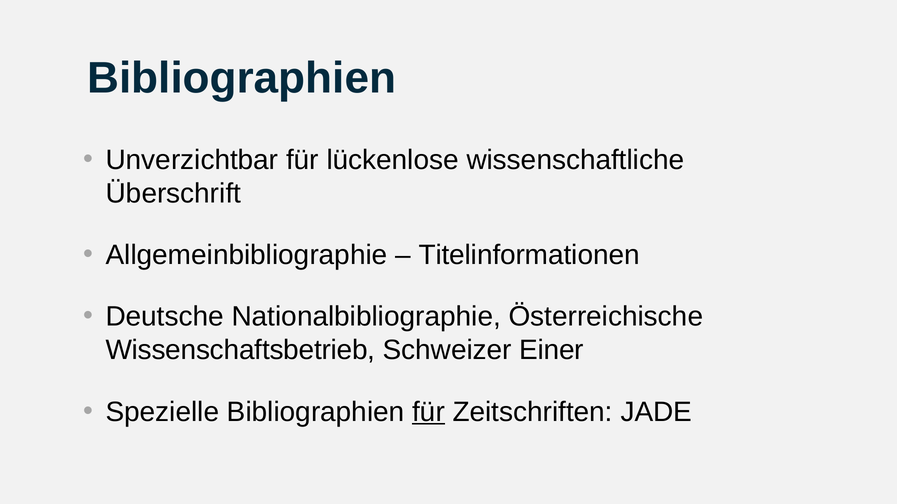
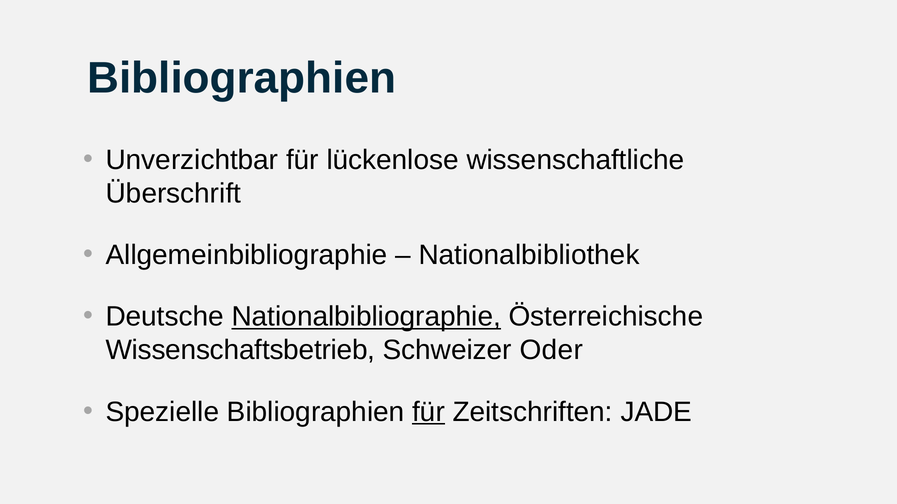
Titelinformationen: Titelinformationen -> Nationalbibliothek (529, 255)
Nationalbibliographie underline: none -> present (366, 317)
Einer: Einer -> Oder (551, 351)
